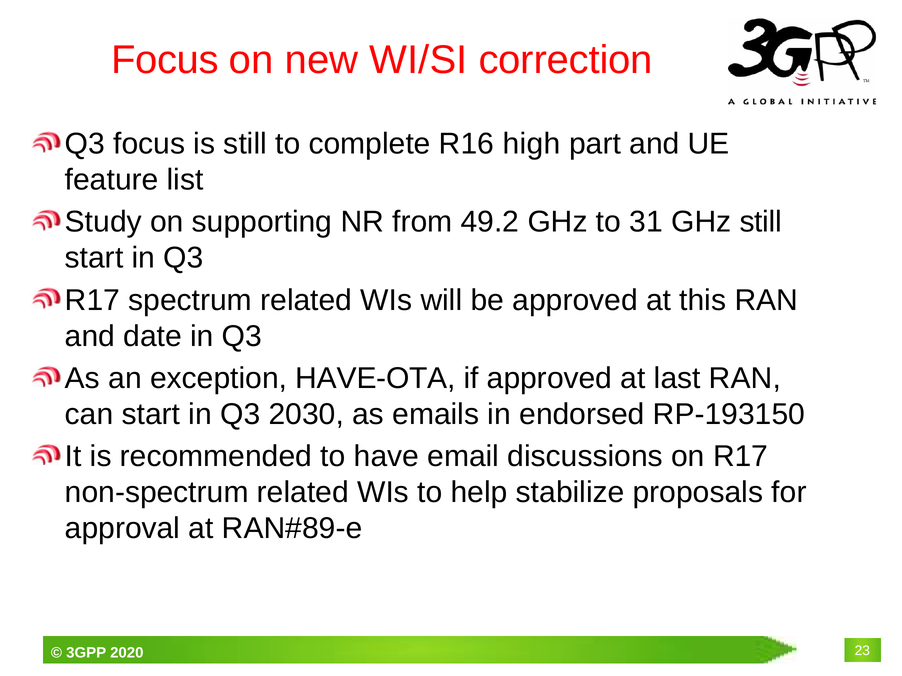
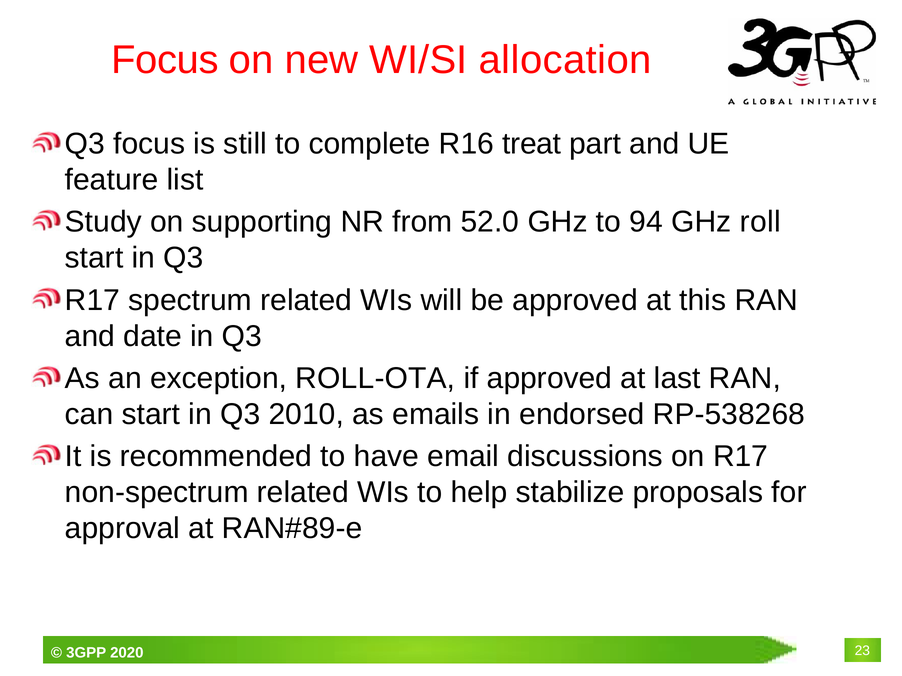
correction: correction -> allocation (565, 60)
high: high -> treat (532, 144)
49.2: 49.2 -> 52.0 (490, 222)
31: 31 -> 94 (646, 222)
GHz still: still -> roll (760, 222)
HAVE-OTA: HAVE-OTA -> ROLL-OTA (375, 378)
2030: 2030 -> 2010 (306, 415)
RP-193150: RP-193150 -> RP-538268 (729, 415)
